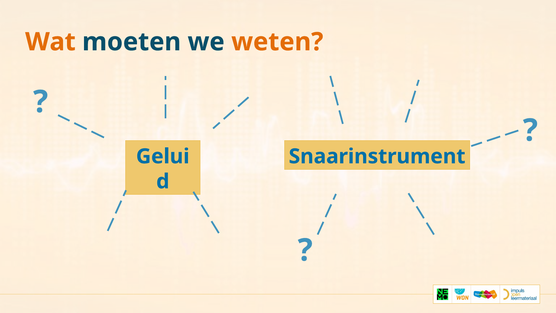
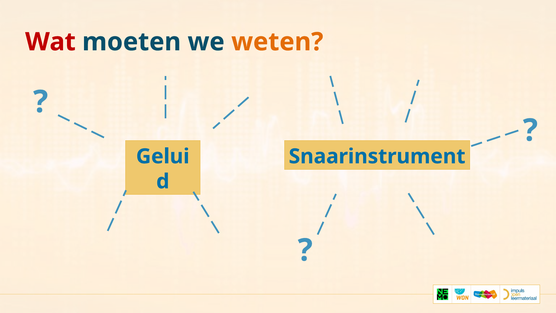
Wat colour: orange -> red (50, 42)
